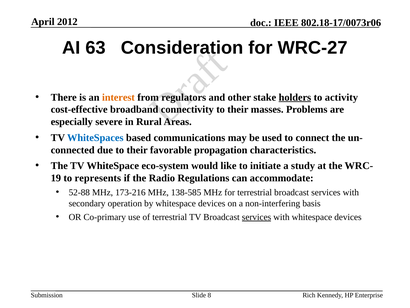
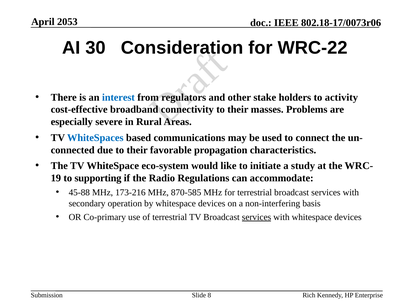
2012: 2012 -> 2053 (67, 22)
63: 63 -> 30 (95, 48)
WRC-27: WRC-27 -> WRC-22 (313, 48)
interest colour: orange -> blue (118, 97)
holders underline: present -> none (295, 97)
represents: represents -> supporting (98, 178)
52-88: 52-88 -> 45-88 (79, 192)
138-585: 138-585 -> 870-585 (186, 192)
